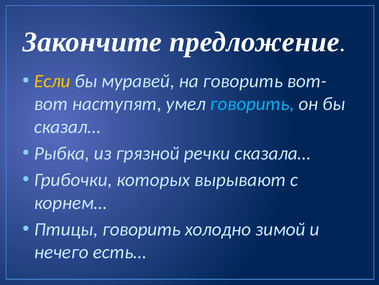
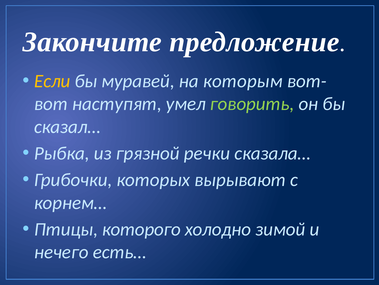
на говорить: говорить -> которым (243, 81)
говорить colour: light blue -> light green (252, 104)
Птицы говорить: говорить -> которого (141, 229)
